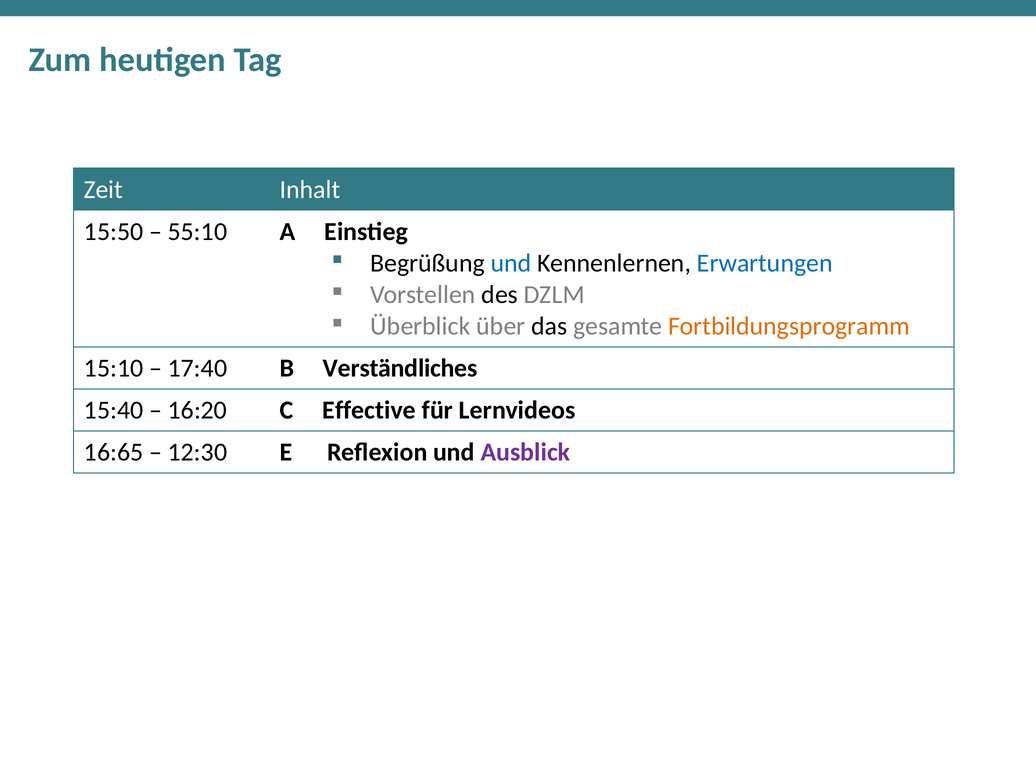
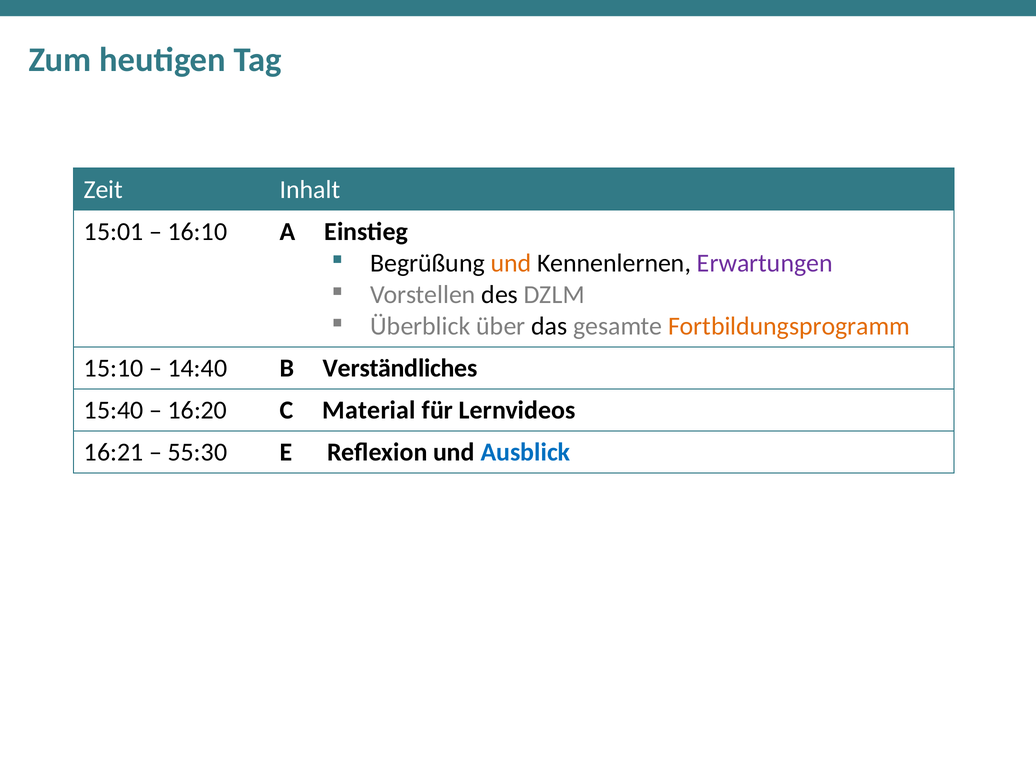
15:50: 15:50 -> 15:01 (114, 232)
55:10: 55:10 -> 16:10 (197, 232)
und colour: blue -> orange (511, 263)
Erwartungen colour: blue -> purple (765, 263)
17:40: 17:40 -> 14:40 (197, 368)
Effective: Effective -> Material (369, 410)
16:65: 16:65 -> 16:21 (114, 452)
12:30: 12:30 -> 55:30 (197, 452)
Ausblick colour: purple -> blue (525, 452)
